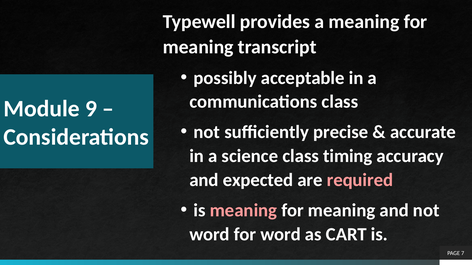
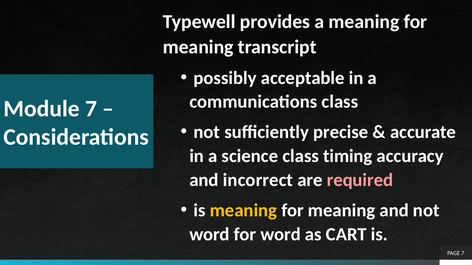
Module 9: 9 -> 7 (91, 109)
expected: expected -> incorrect (258, 180)
meaning colour: pink -> yellow (243, 211)
